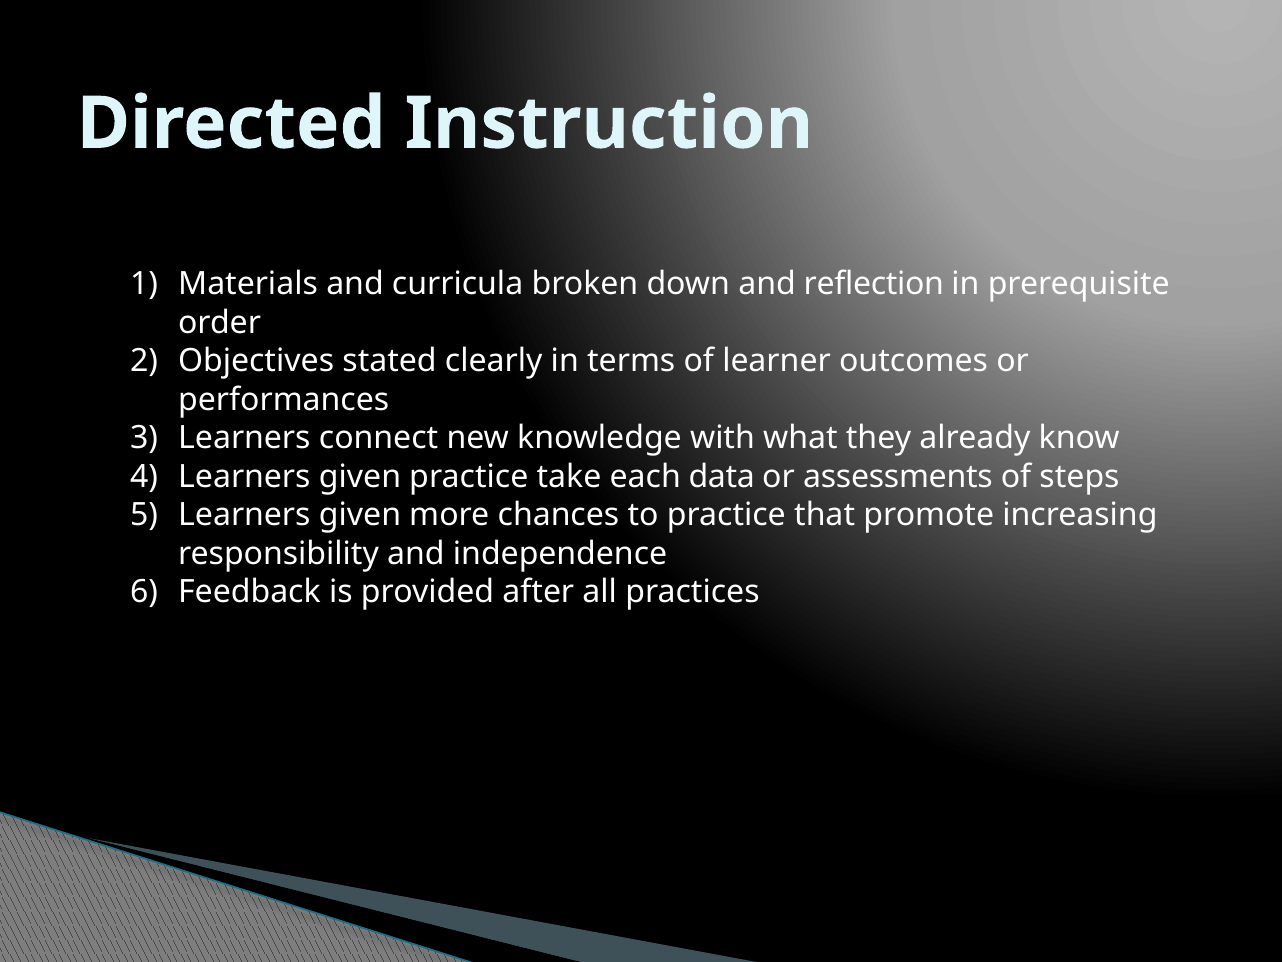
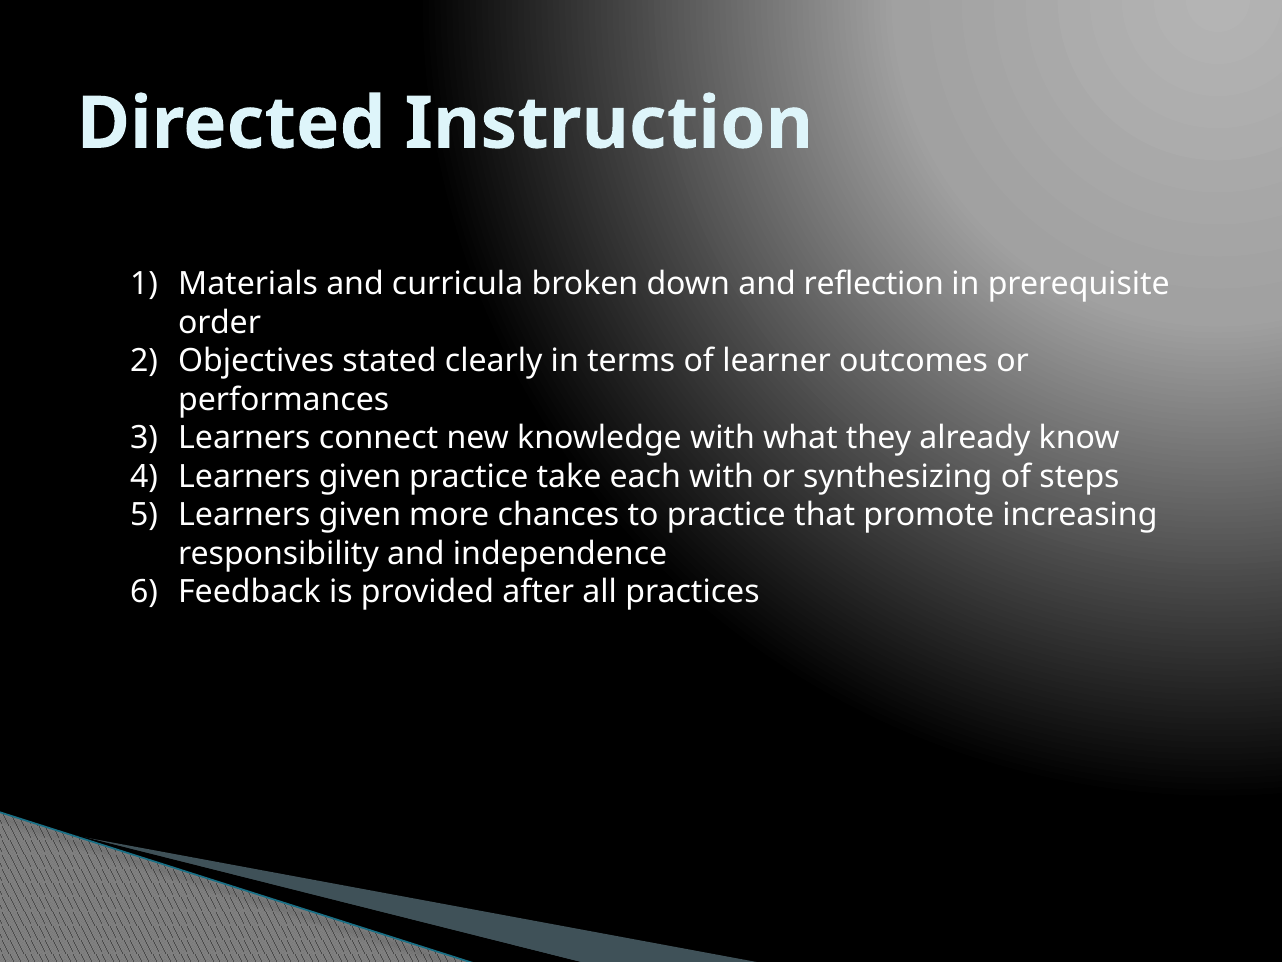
each data: data -> with (722, 476)
assessments: assessments -> synthesizing (898, 476)
